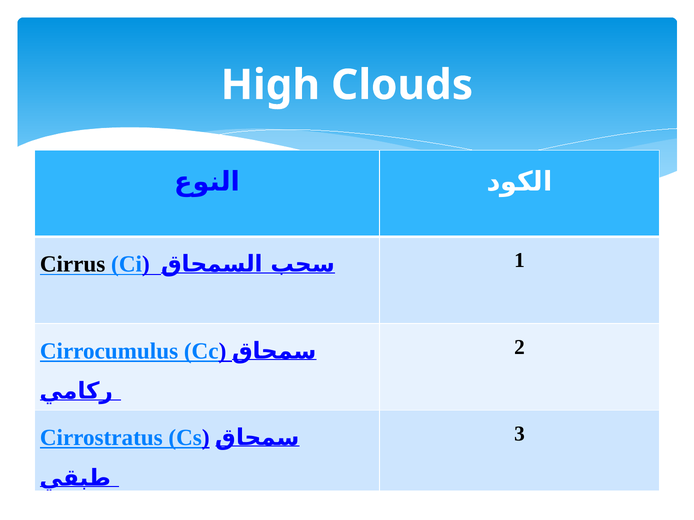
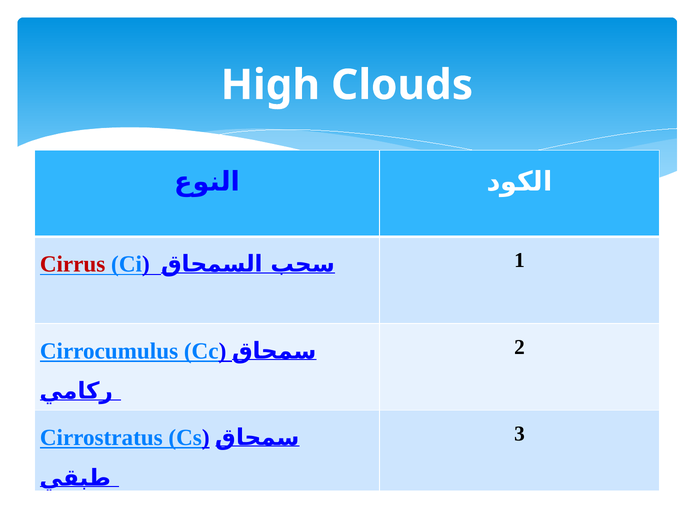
Cirrus colour: black -> red (73, 264)
